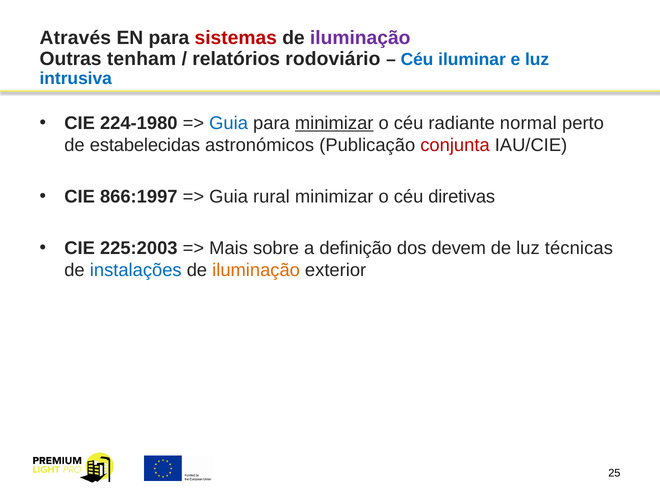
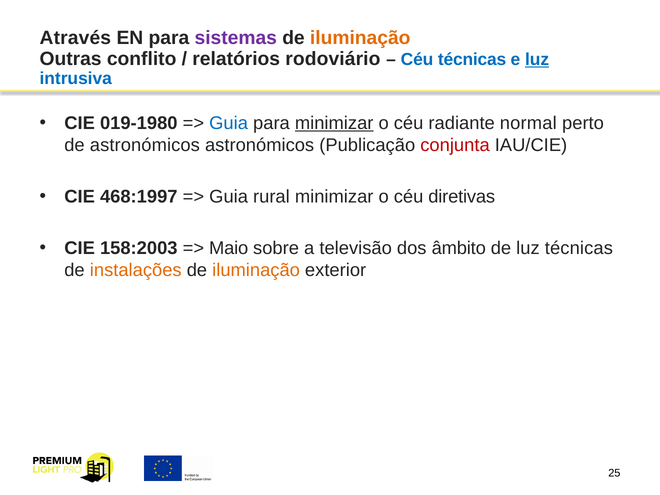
sistemas colour: red -> purple (236, 38)
iluminação colour: purple -> orange (360, 38)
tenham: tenham -> conflito (142, 59)
Céu iluminar: iluminar -> técnicas (472, 60)
luz underline: none -> present (537, 60)
224-1980: 224-1980 -> 019-1980 (139, 123)
de estabelecidas: estabelecidas -> astronómicos (145, 145)
866:1997: 866:1997 -> 468:1997 (139, 197)
225:2003: 225:2003 -> 158:2003 (139, 248)
Mais: Mais -> Maio (229, 248)
definição: definição -> televisão (356, 248)
devem: devem -> âmbito (459, 248)
instalações colour: blue -> orange (136, 270)
